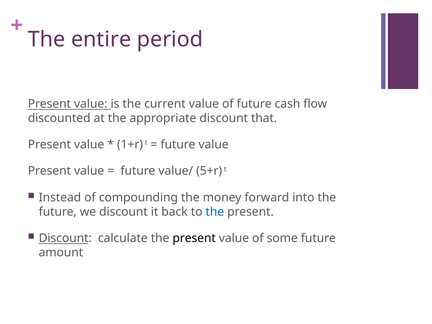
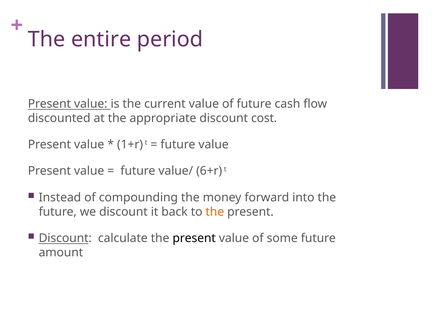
that: that -> cost (264, 118)
5+r: 5+r -> 6+r (209, 171)
the colour: blue -> orange (215, 212)
